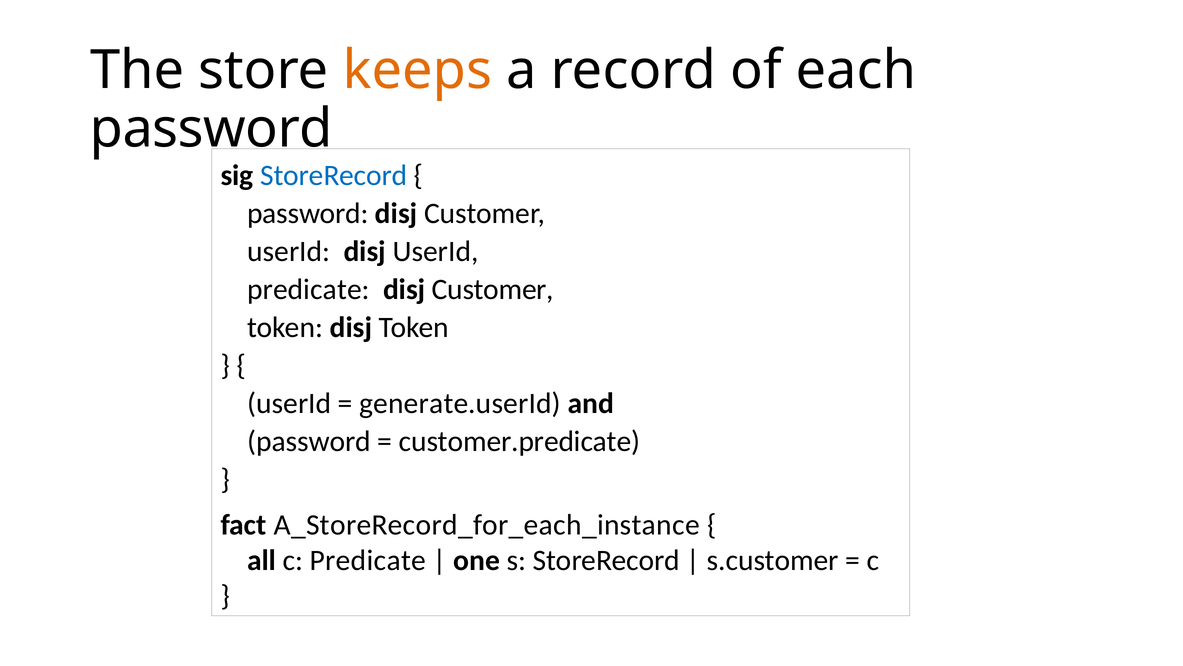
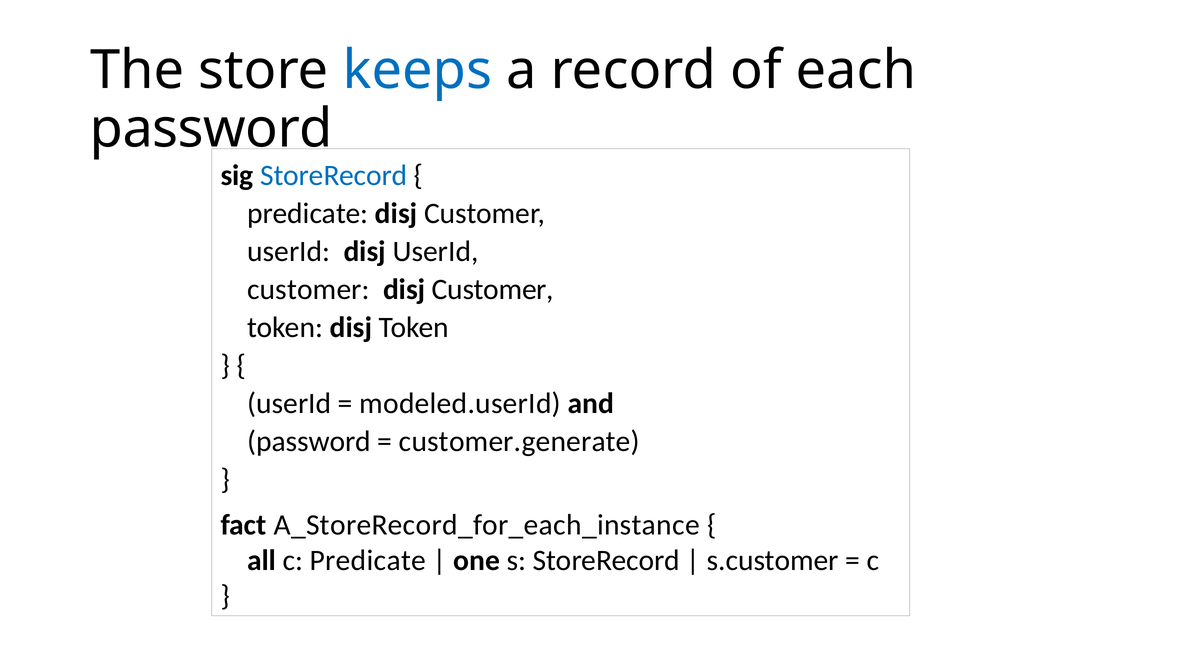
keeps colour: orange -> blue (417, 70)
password: password -> predicate (308, 213)
predicate: predicate -> customer (308, 289)
generate.userId: generate.userId -> modeled.userId (460, 403)
customer.predicate: customer.predicate -> customer.generate (519, 441)
